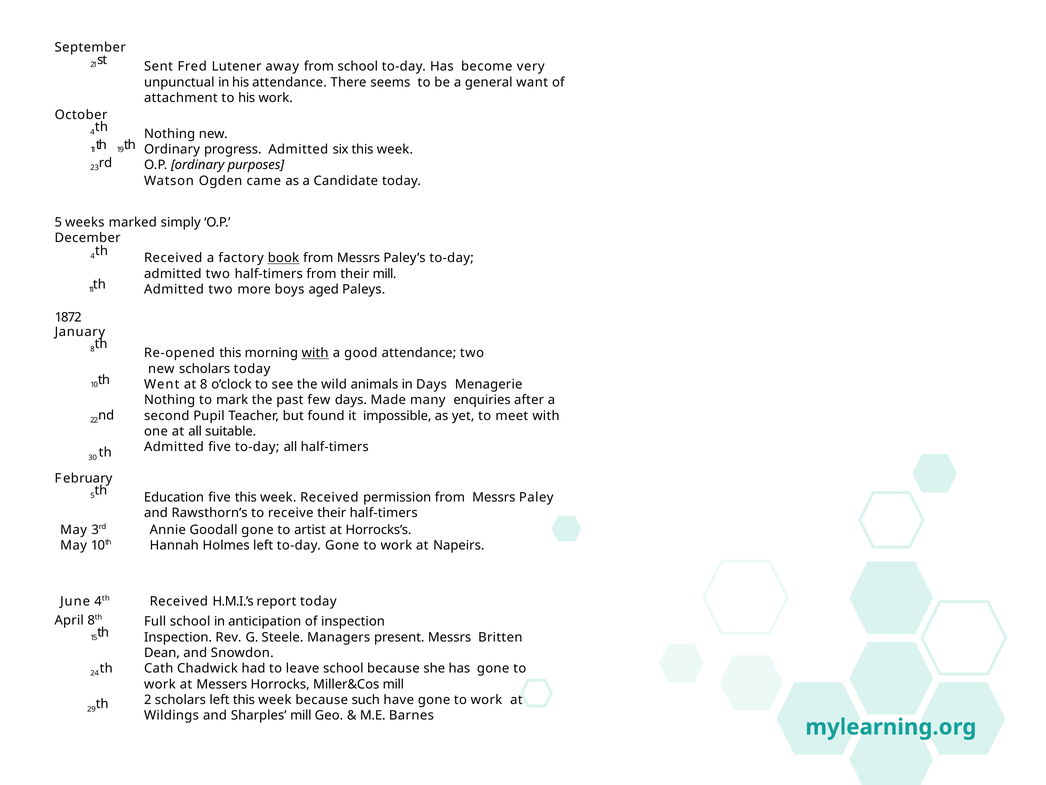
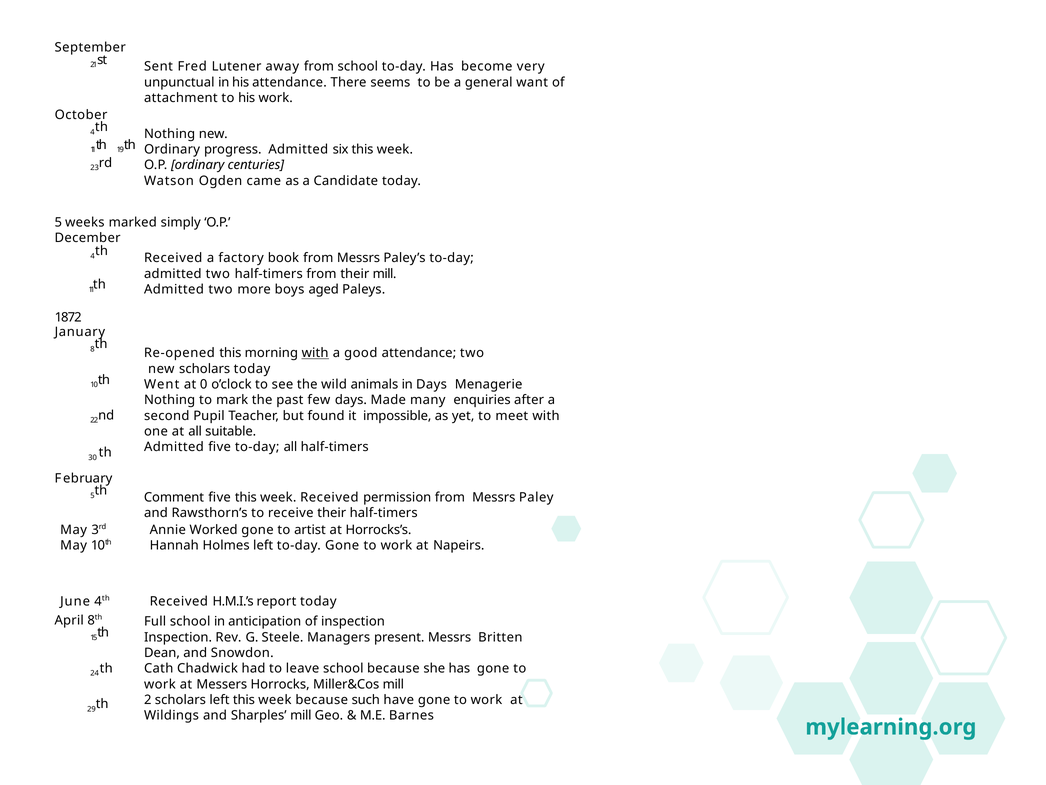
purposes: purposes -> centuries (256, 165)
book underline: present -> none (283, 258)
at 8: 8 -> 0 (204, 384)
Education: Education -> Comment (174, 497)
Goodall: Goodall -> Worked (214, 529)
